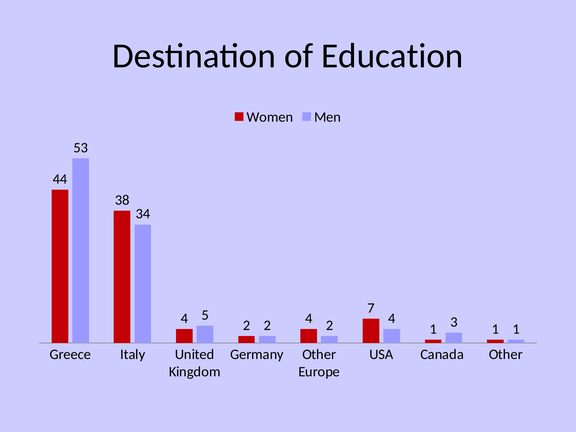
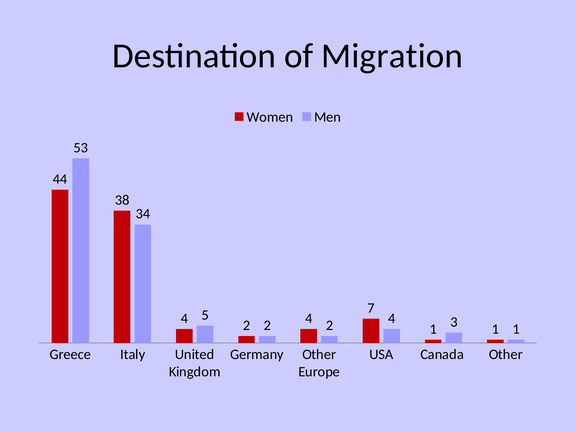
Education: Education -> Migration (392, 56)
